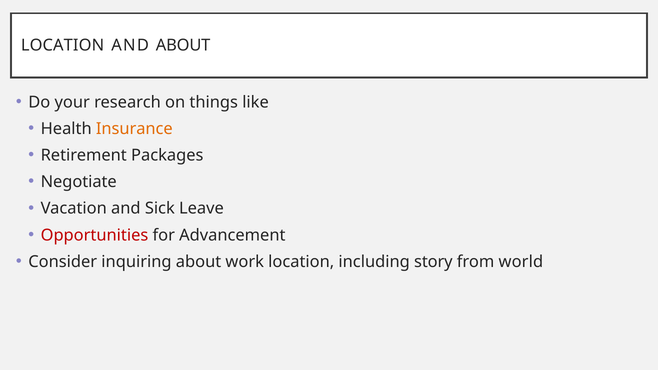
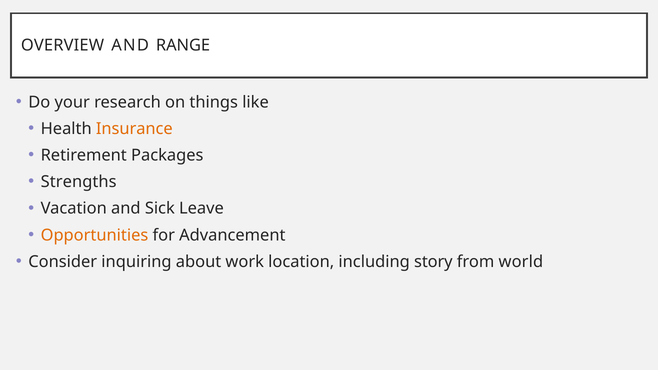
LOCATION: LOCATION -> OVERVIEW (63, 45)
AND ABOUT: ABOUT -> RANGE (183, 45)
Negotiate: Negotiate -> Strengths (79, 182)
Opportunities colour: red -> orange (94, 235)
